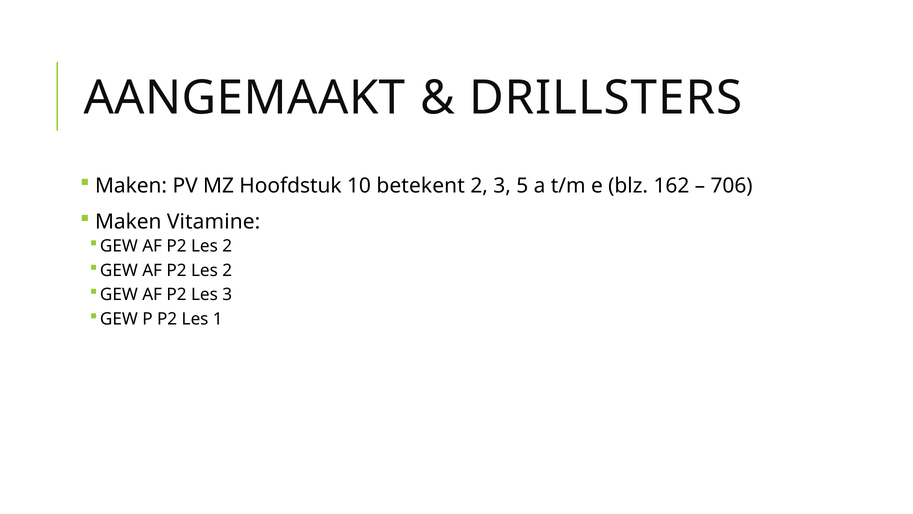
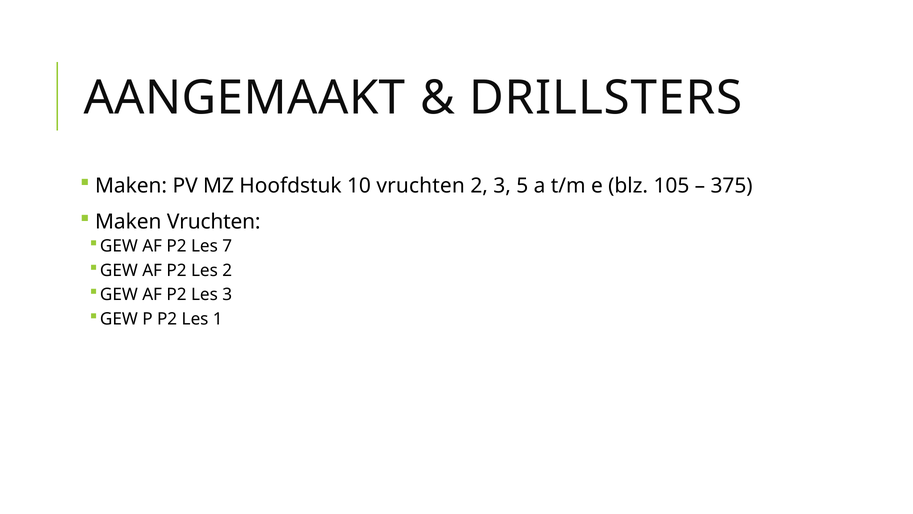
10 betekent: betekent -> vruchten (421, 186)
162: 162 -> 105 (671, 186)
706: 706 -> 375 (732, 186)
Maken Vitamine: Vitamine -> Vruchten (214, 222)
2: 2 -> 7 (227, 246)
